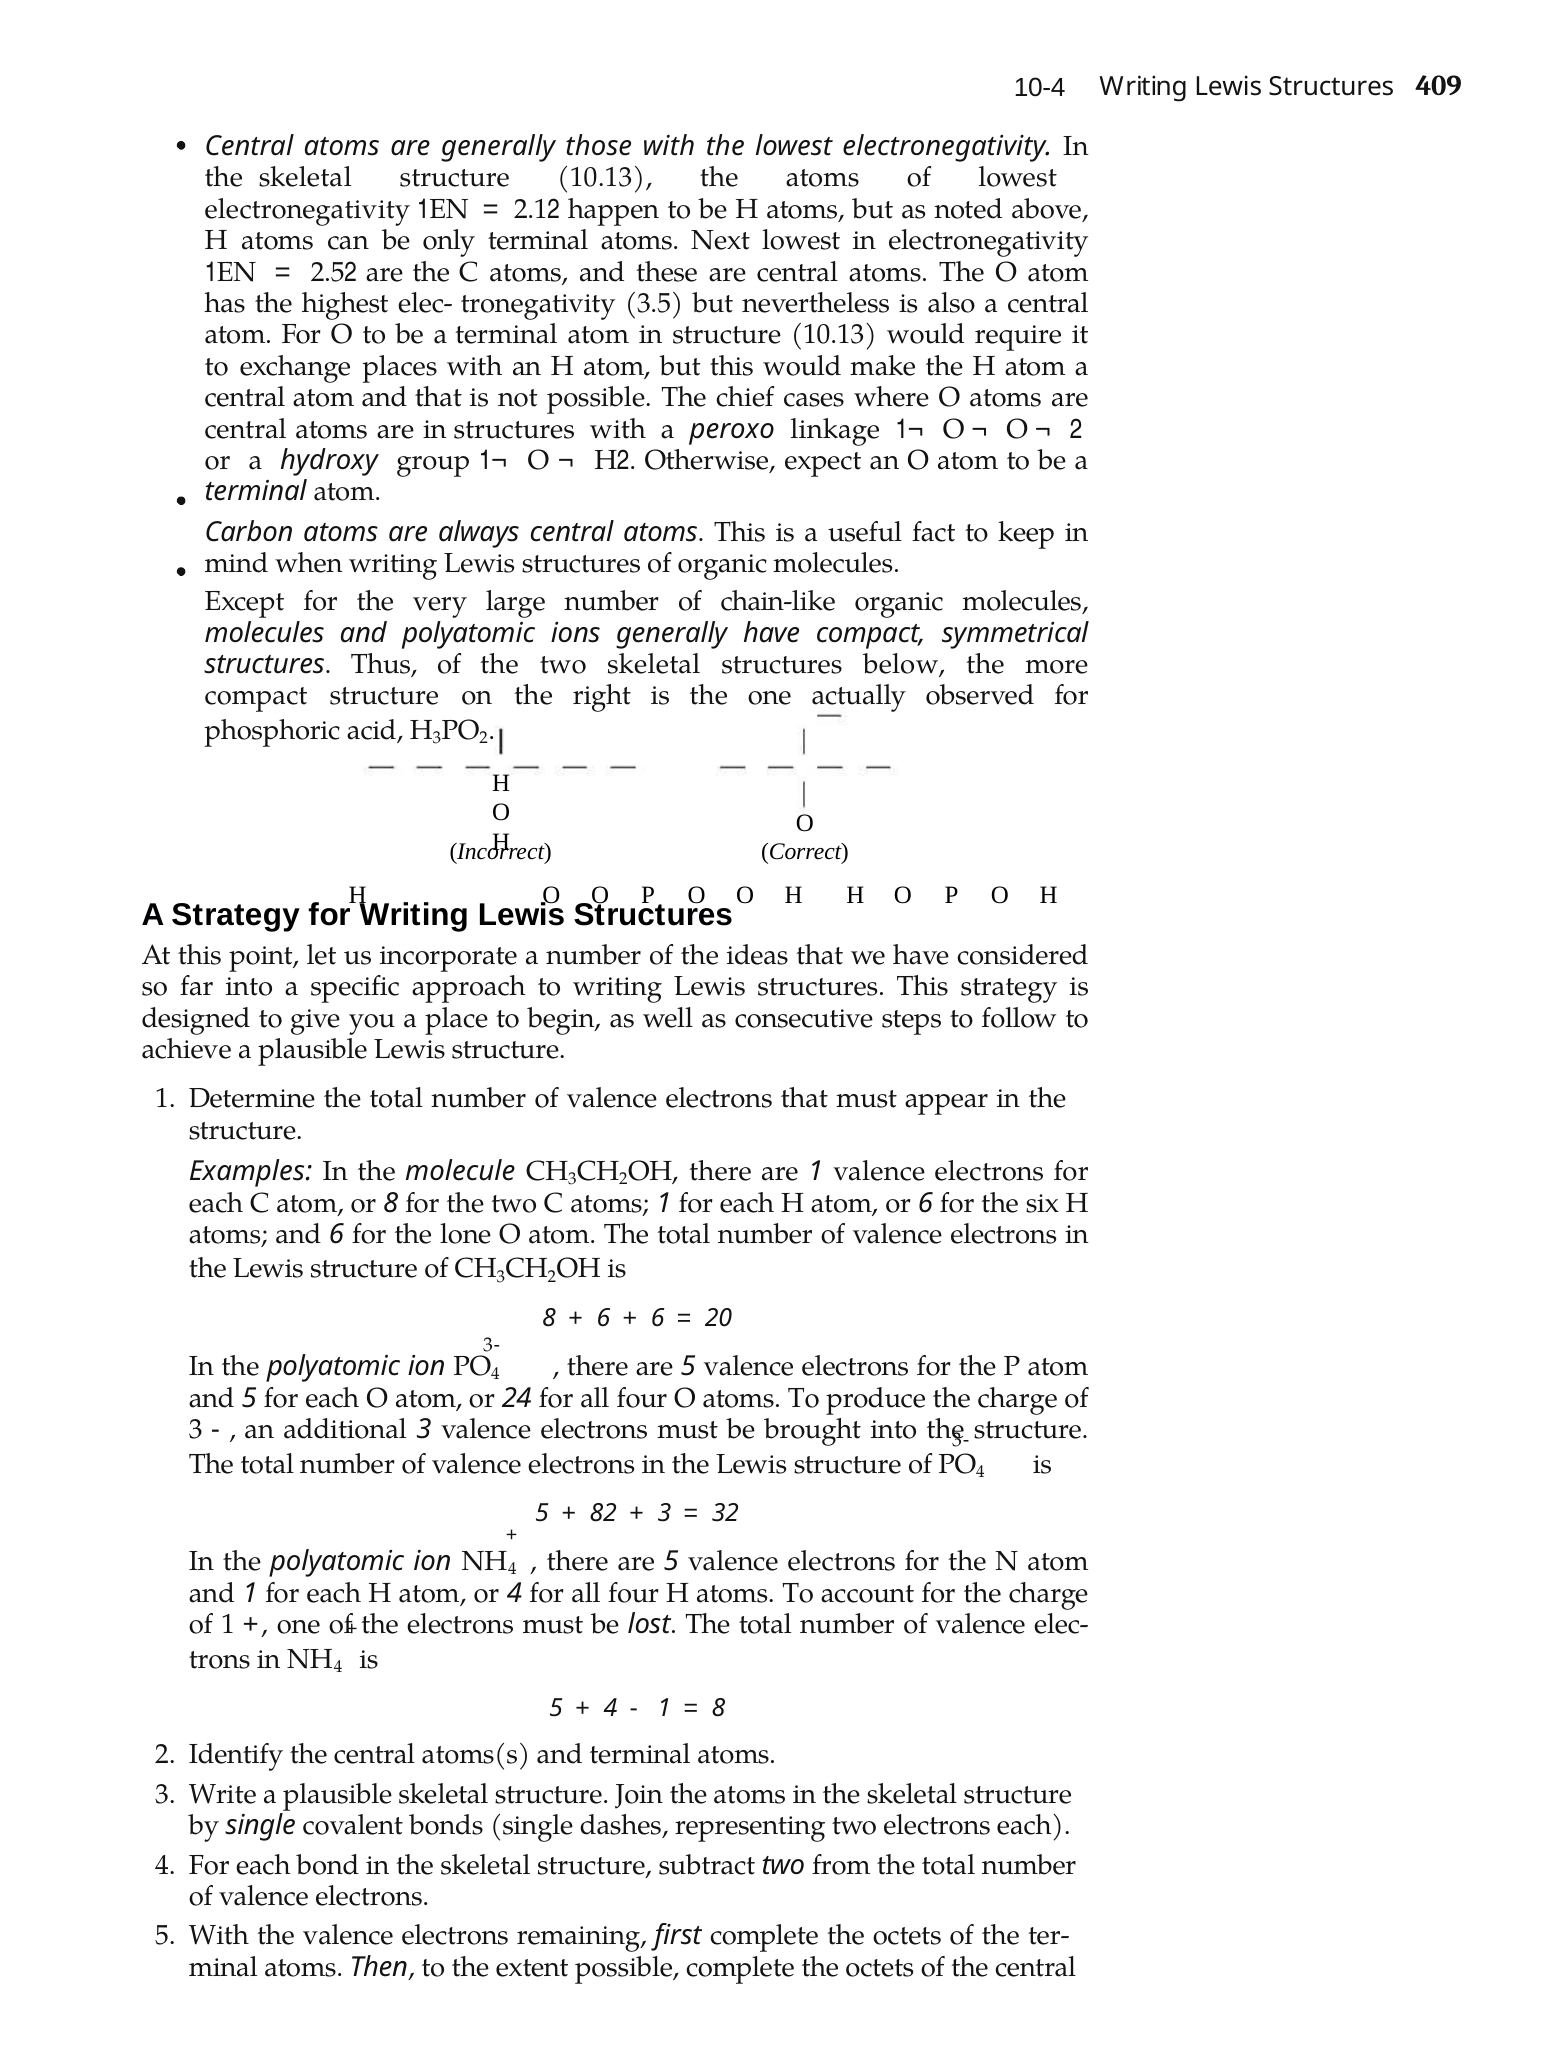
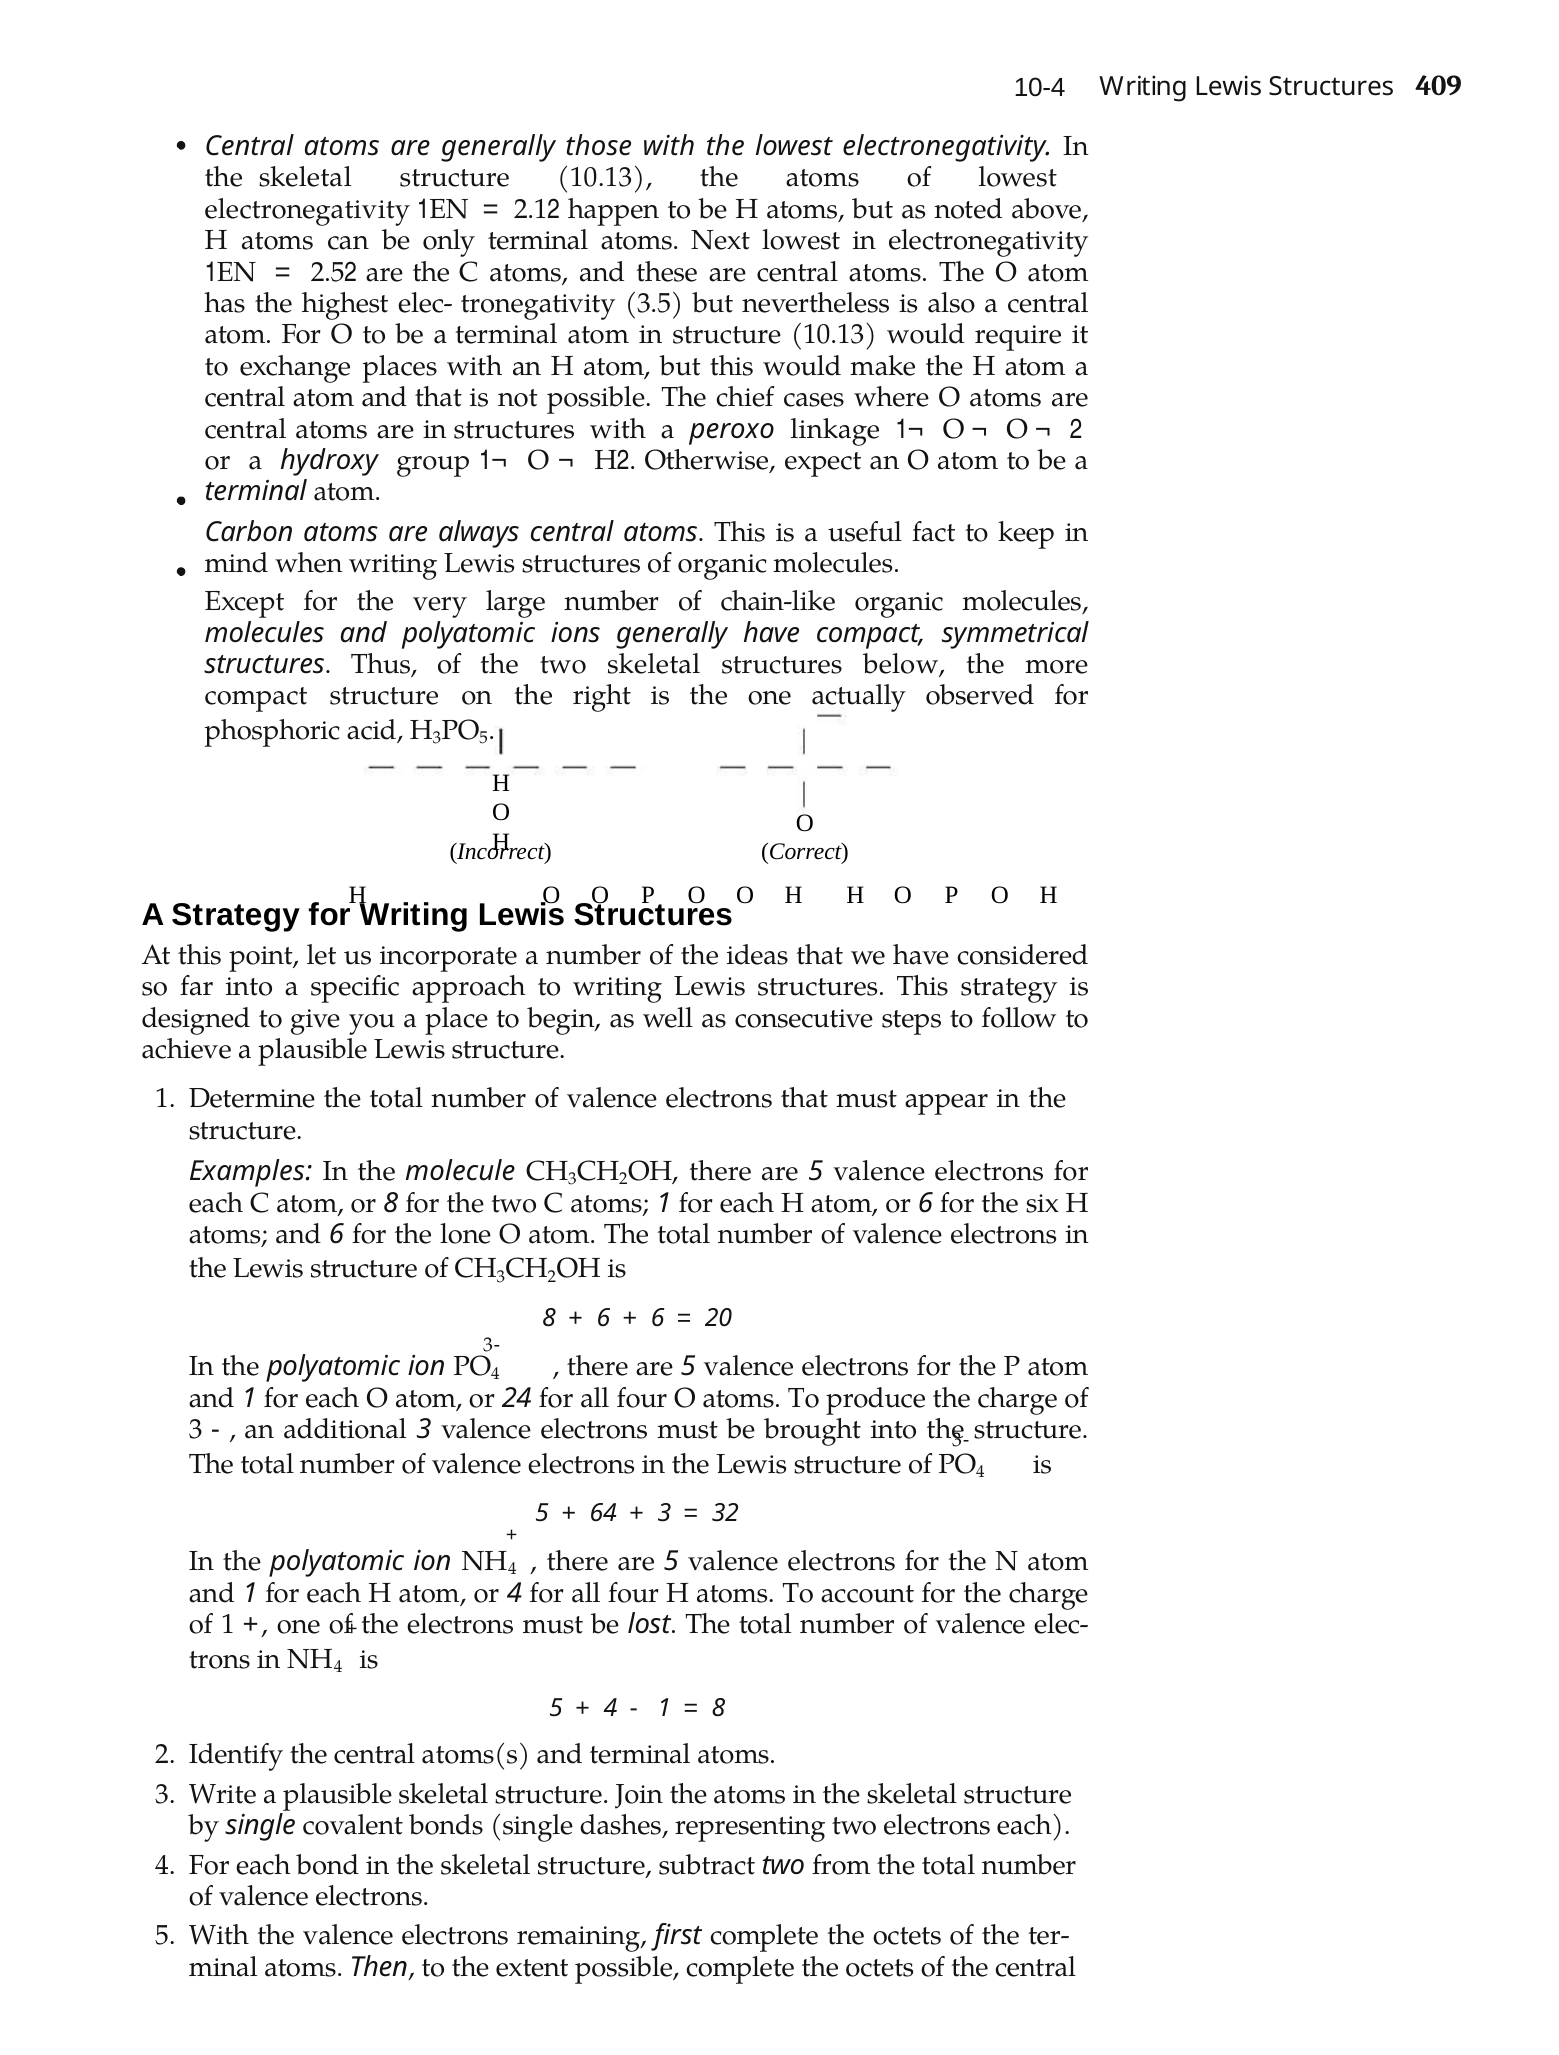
2: 2 -> 5 (484, 738)
1: 1 -> 5 (816, 1171)
5: 5 -> 1 (249, 1398)
82: 82 -> 64 (603, 1513)
